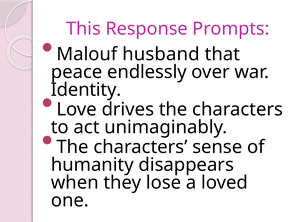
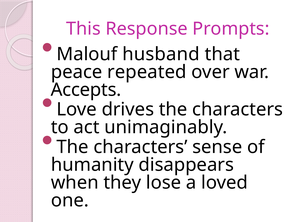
endlessly: endlessly -> repeated (147, 72)
Identity: Identity -> Accepts (86, 90)
